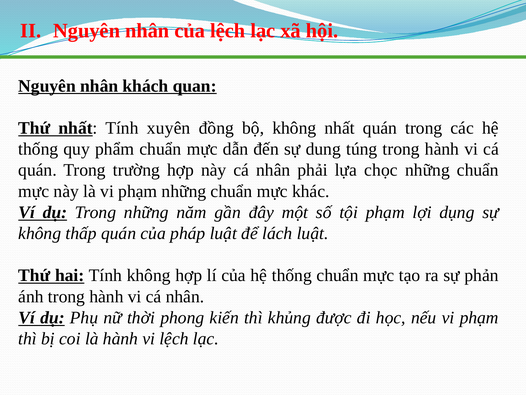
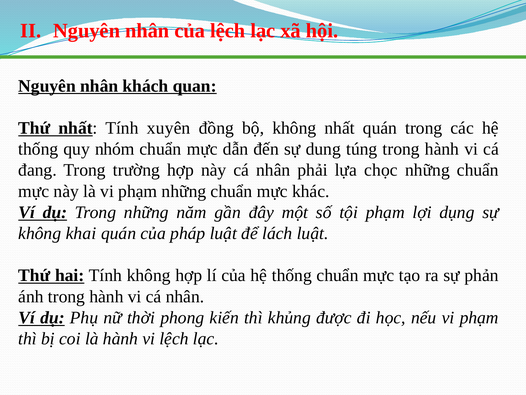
phẩm: phẩm -> nhóm (115, 149)
quán: quán -> đang (38, 170)
thấp: thấp -> khai (81, 233)
